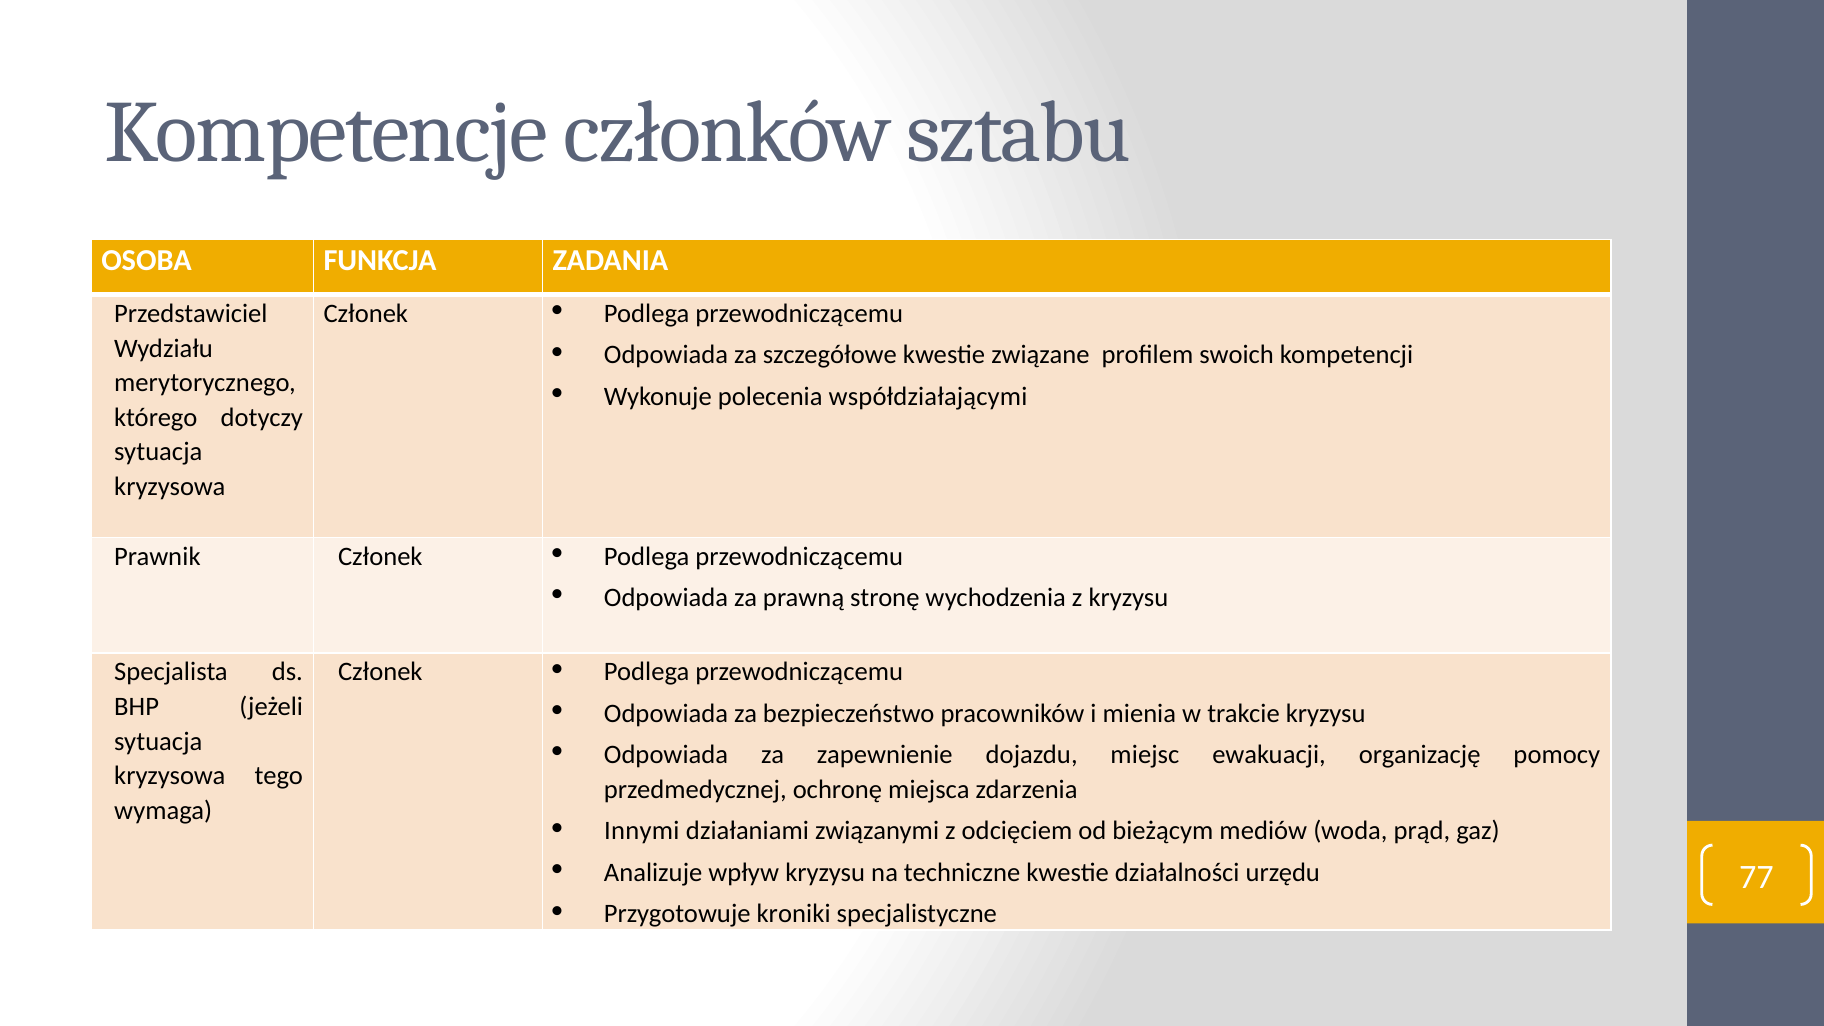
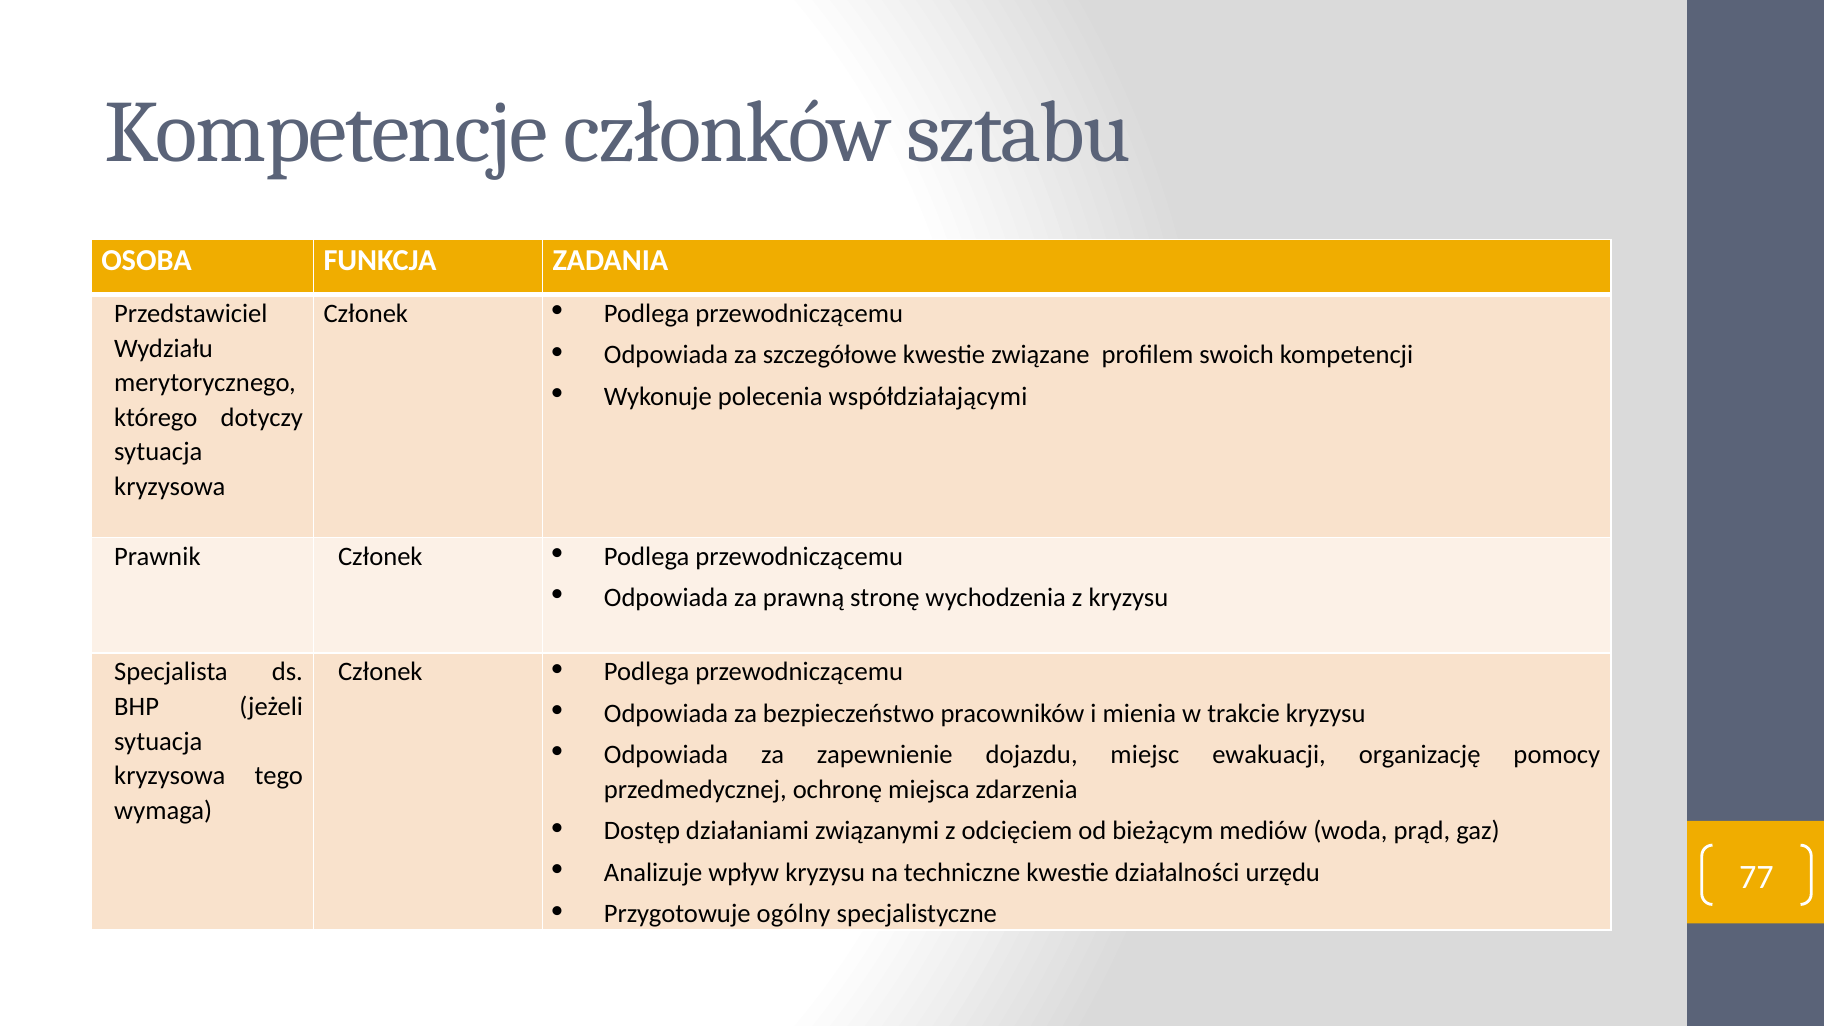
Innymi: Innymi -> Dostęp (642, 831)
kroniki: kroniki -> ogólny (794, 914)
